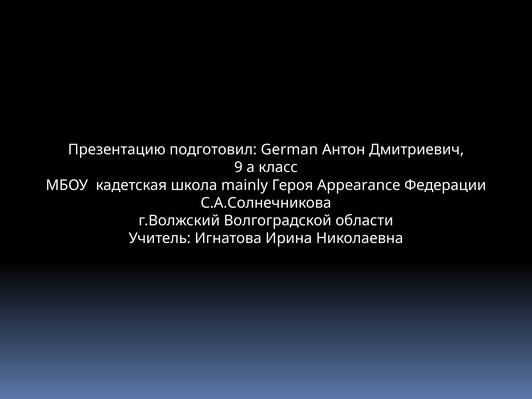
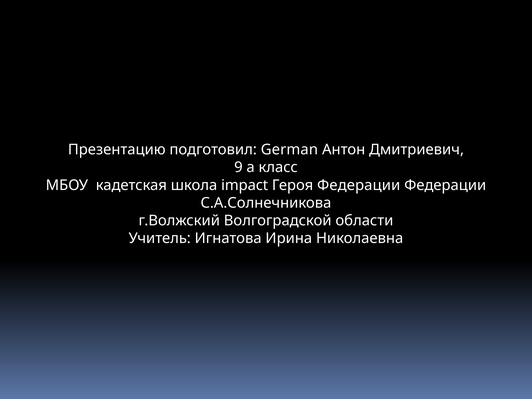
mainly: mainly -> impact (245, 185)
Героя Appearance: Appearance -> Федерации (359, 185)
